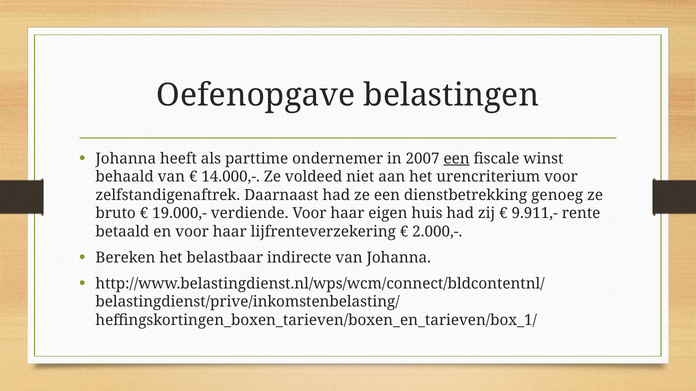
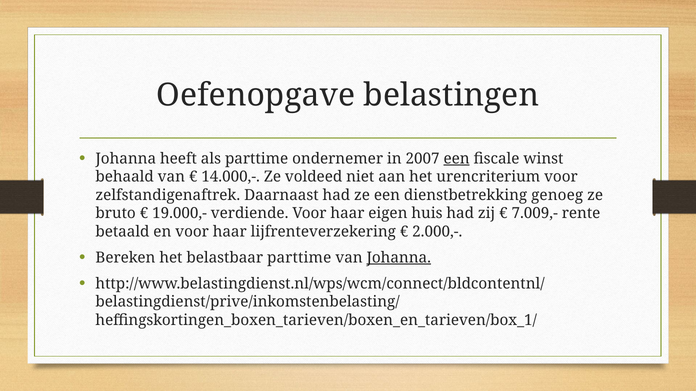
9.911,-: 9.911,- -> 7.009,- (535, 214)
belastbaar indirecte: indirecte -> parttime (299, 258)
Johanna underline: none -> present (399, 258)
